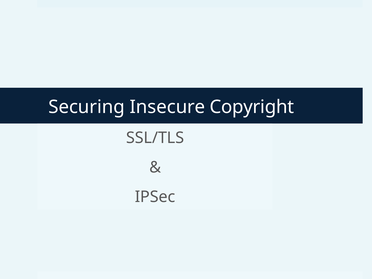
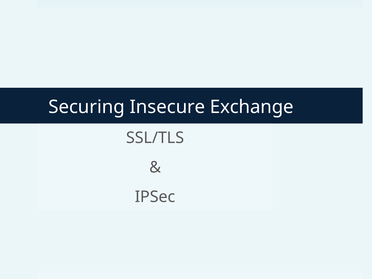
Copyright: Copyright -> Exchange (252, 107)
